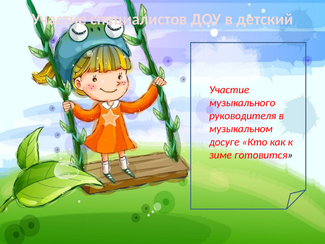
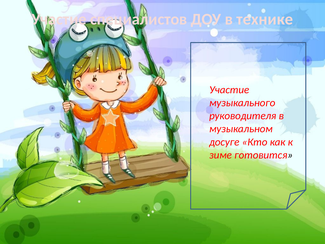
детский: детский -> технике (265, 19)
